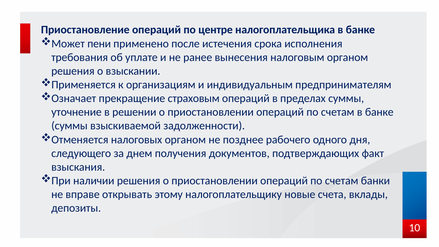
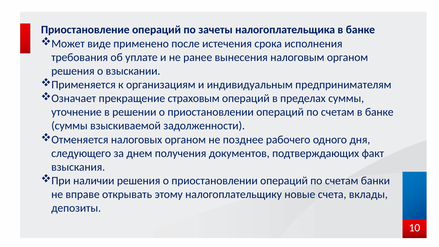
центре: центре -> зачеты (216, 30)
пени: пени -> виде (99, 44)
